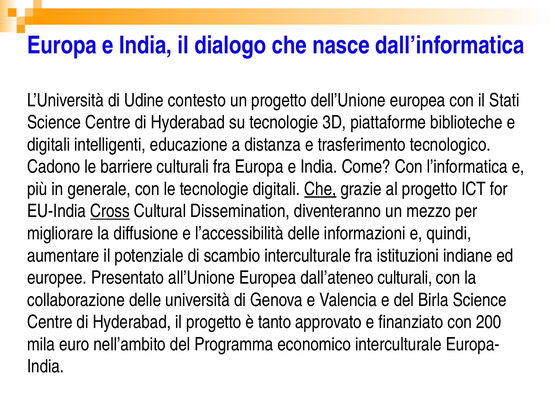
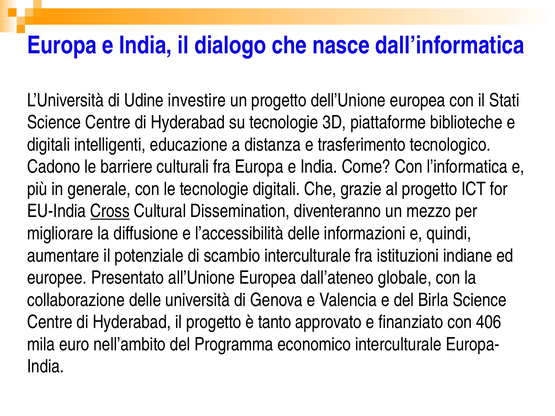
contesto: contesto -> investire (197, 100)
Che underline: present -> none (320, 189)
dall’ateneo culturali: culturali -> globale (405, 278)
200: 200 -> 406 (489, 322)
